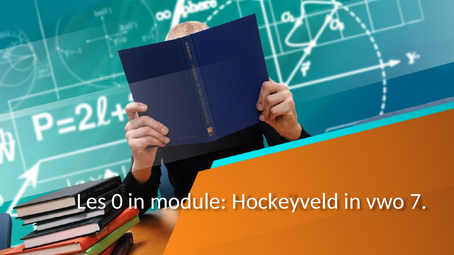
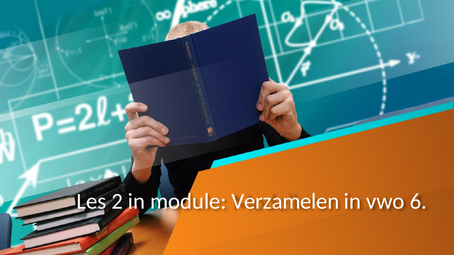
0: 0 -> 2 (117, 202)
Hockeyveld: Hockeyveld -> Verzamelen (285, 202)
7: 7 -> 6 (418, 202)
